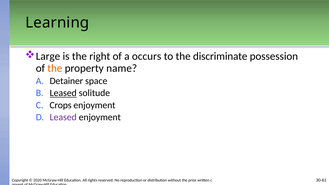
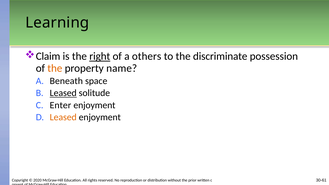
Large: Large -> Claim (48, 56)
right underline: none -> present (100, 56)
occurs: occurs -> others (147, 56)
Detainer: Detainer -> Beneath (66, 81)
Crops: Crops -> Enter (60, 105)
Leased colour: purple -> orange (63, 117)
